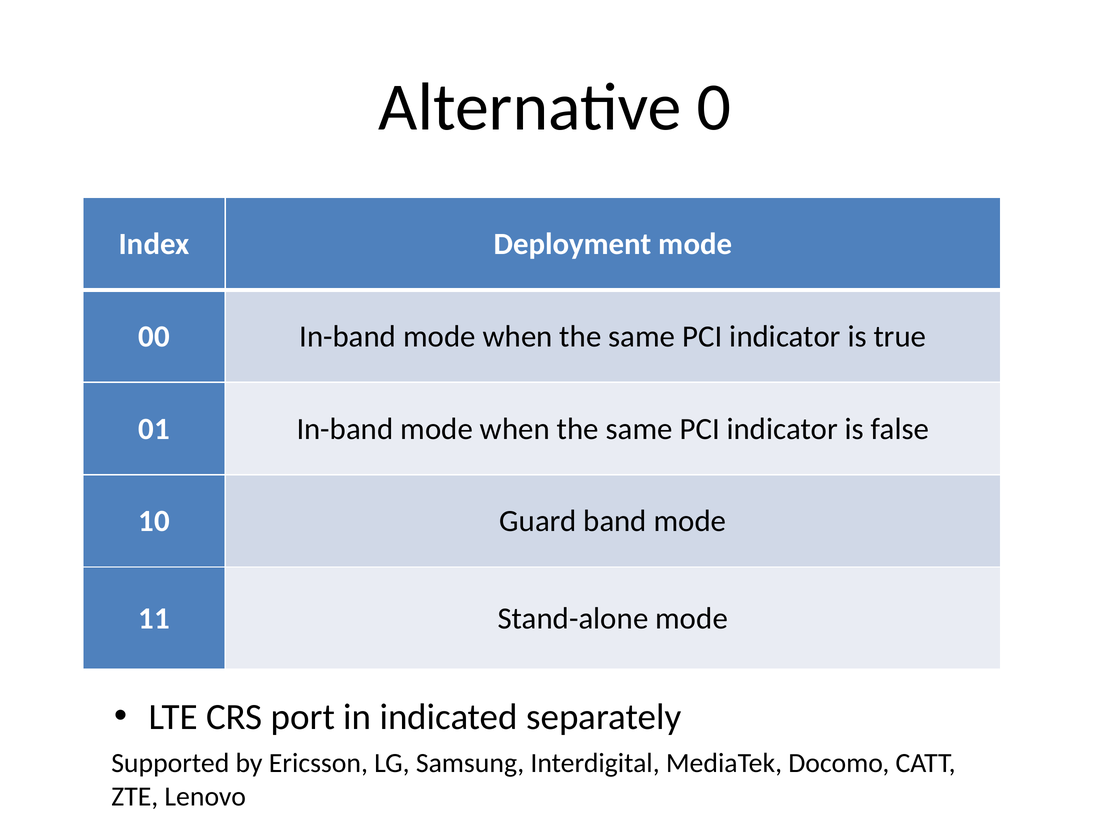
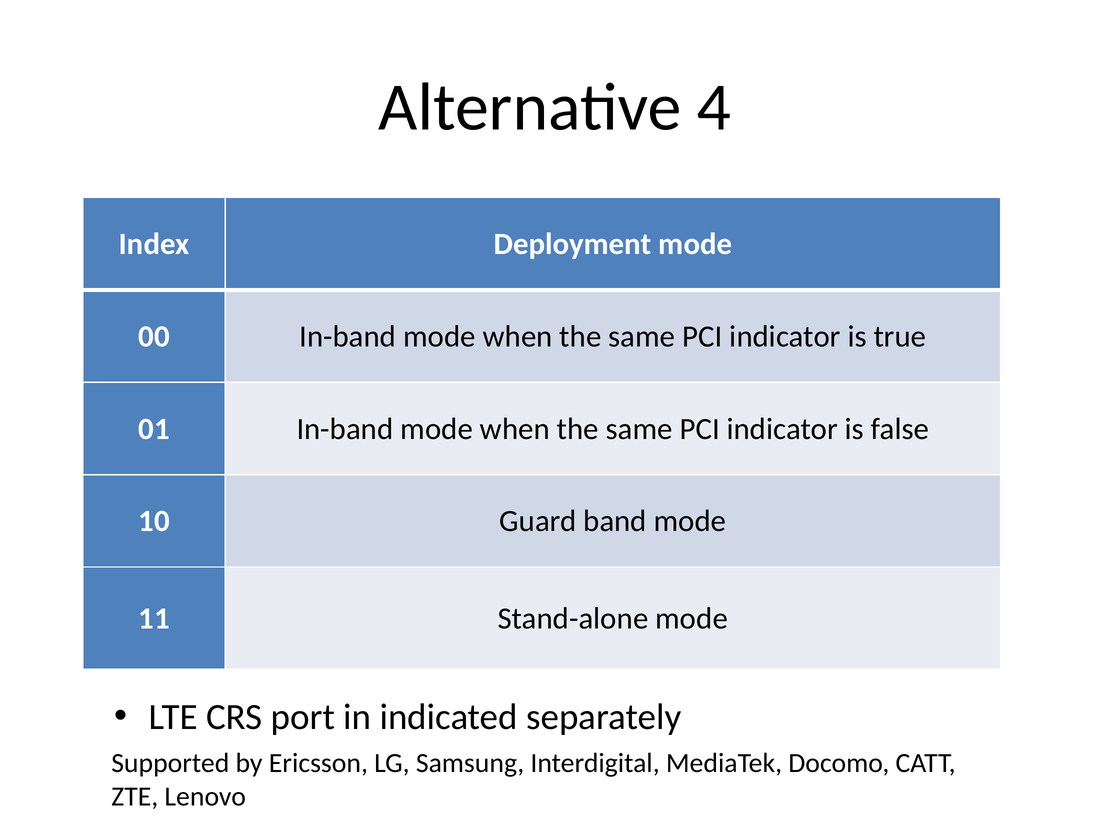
0: 0 -> 4 (714, 107)
